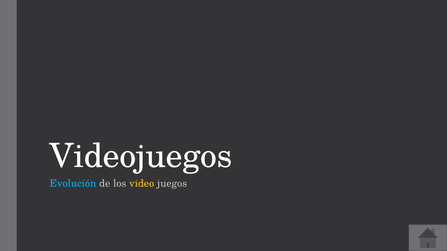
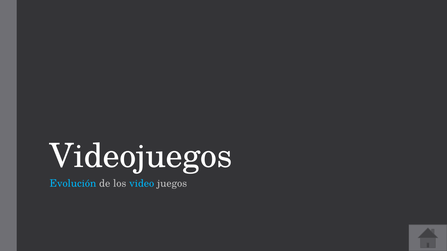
video colour: yellow -> light blue (142, 184)
